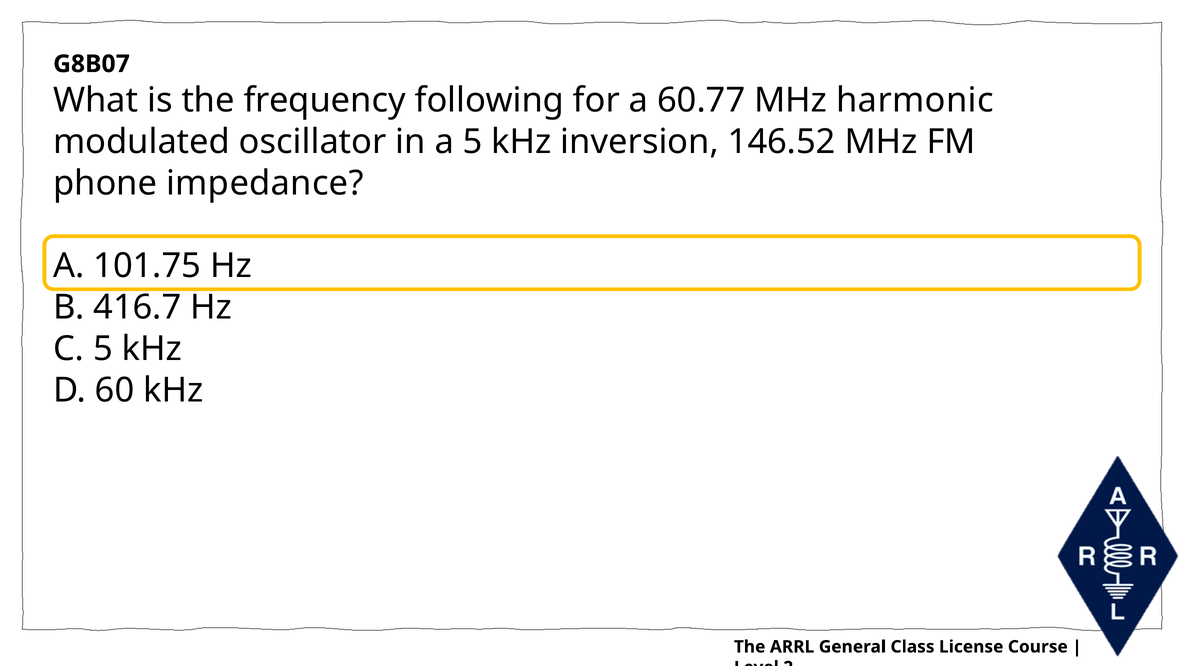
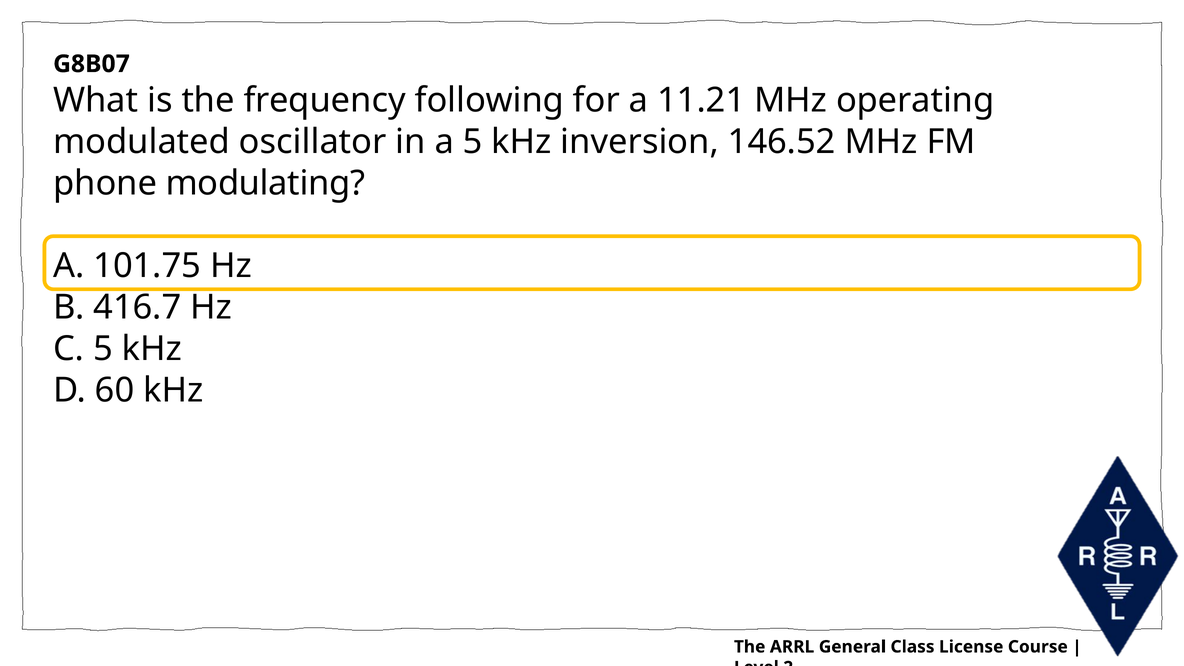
60.77: 60.77 -> 11.21 (701, 100)
harmonic: harmonic -> operating (915, 100)
impedance: impedance -> modulating (265, 183)
